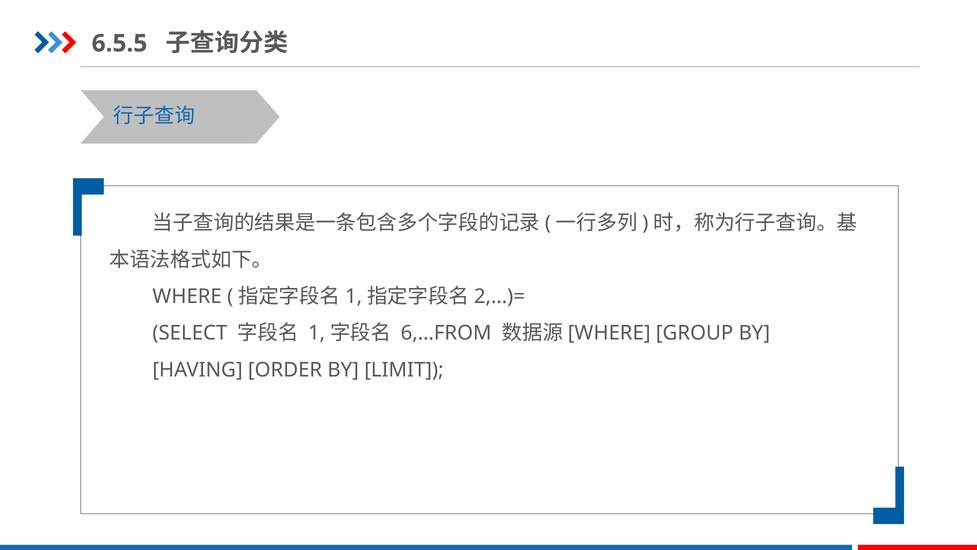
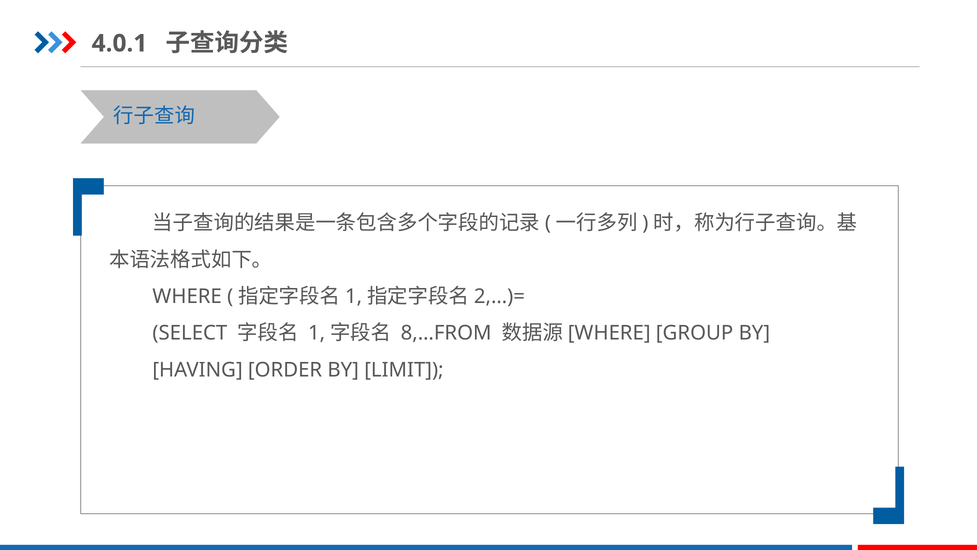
6.5.5: 6.5.5 -> 4.0.1 (119, 43)
6,…FROM: 6,…FROM -> 8,…FROM (446, 333)
